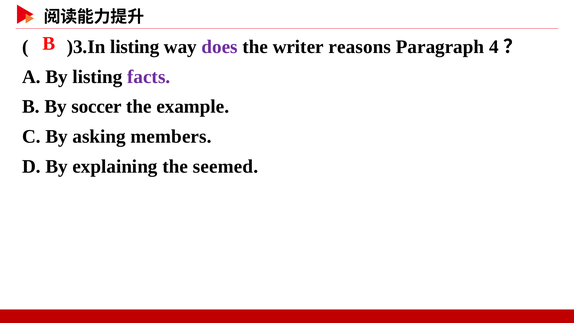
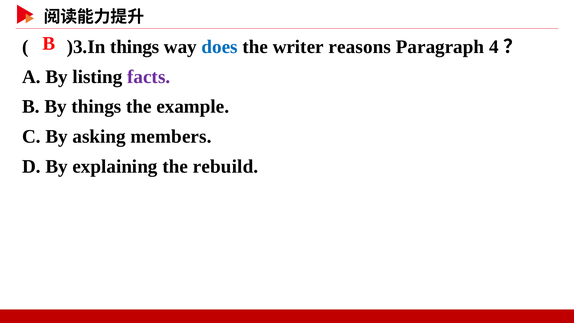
)3.In listing: listing -> things (135, 47)
does colour: purple -> blue (220, 47)
By soccer: soccer -> things (96, 107)
seemed: seemed -> rebuild (226, 166)
